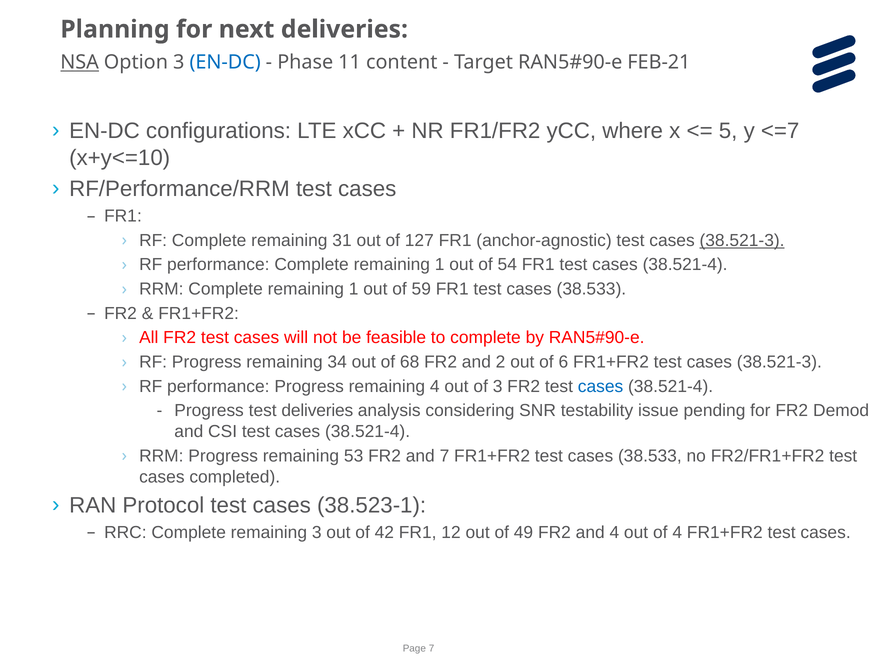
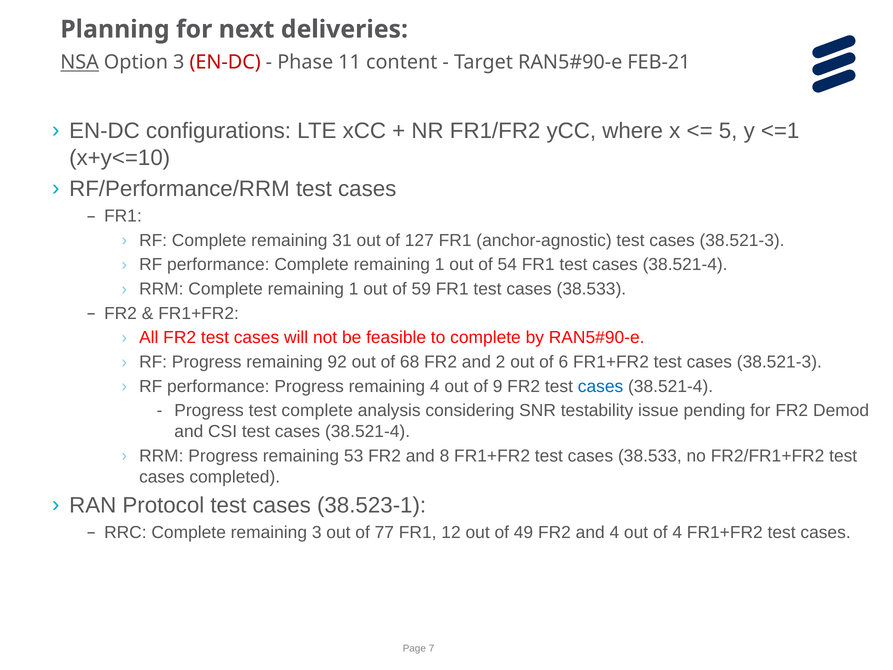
EN-DC colour: blue -> red (225, 62)
<=7: <=7 -> <=1 (780, 131)
38.521-3 underline: present -> none (742, 240)
34: 34 -> 92 (337, 362)
of 3: 3 -> 9 (498, 386)
test deliveries: deliveries -> complete (317, 411)
and 7: 7 -> 8 (444, 456)
42: 42 -> 77 (384, 532)
